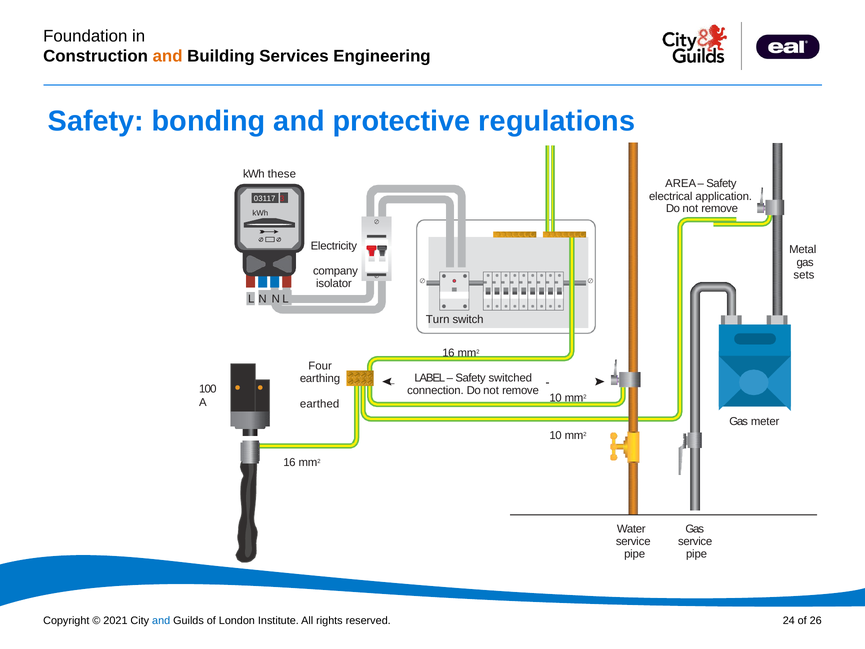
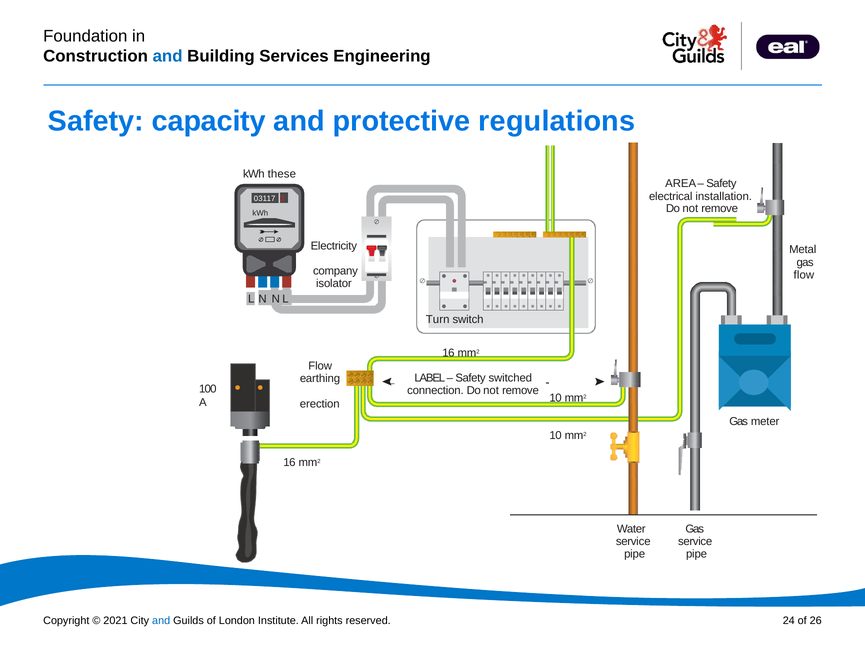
and colour: orange -> blue (168, 56)
bonding: bonding -> capacity (209, 121)
application: application -> installation (724, 196)
sets: sets -> flow (804, 275)
Four: Four -> Flow (320, 366)
earthed: earthed -> erection (320, 404)
